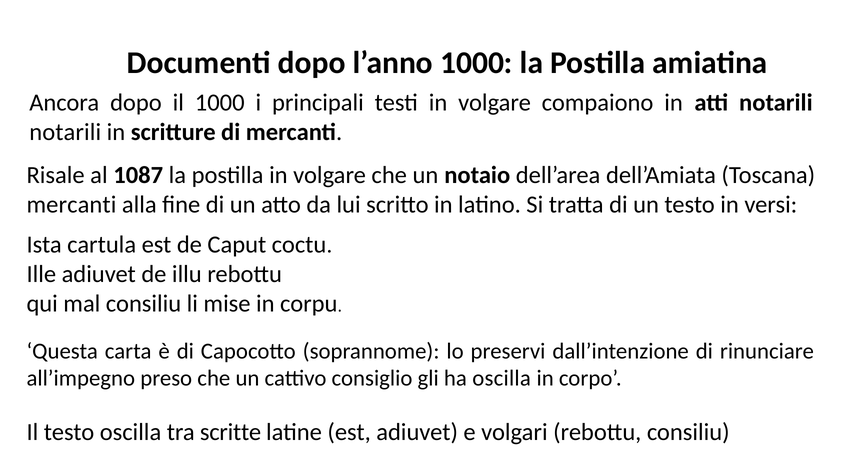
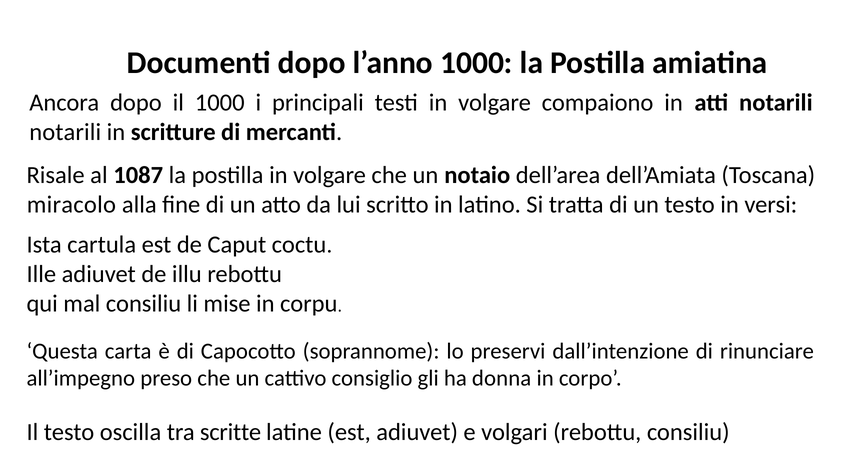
mercanti: mercanti -> miracolo (71, 205)
ha oscilla: oscilla -> donna (502, 378)
